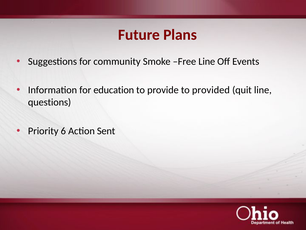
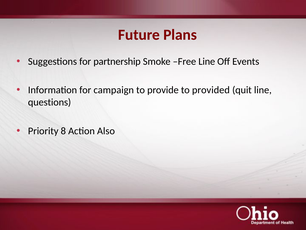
community: community -> partnership (117, 61)
education: education -> campaign (114, 90)
6: 6 -> 8 (63, 131)
Sent: Sent -> Also (106, 131)
